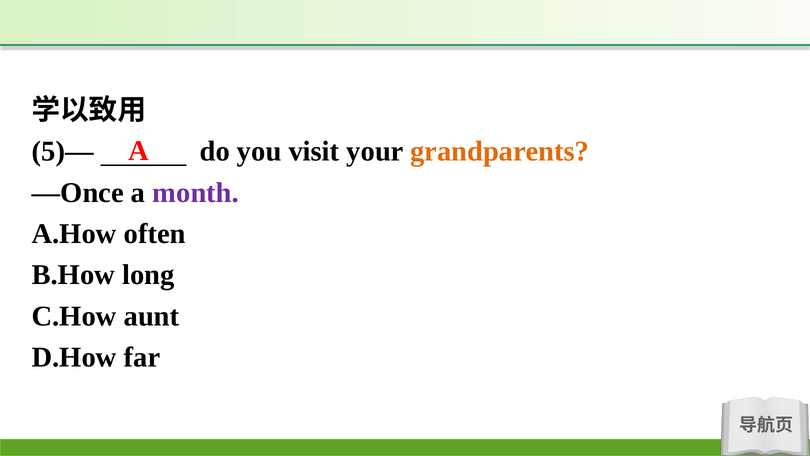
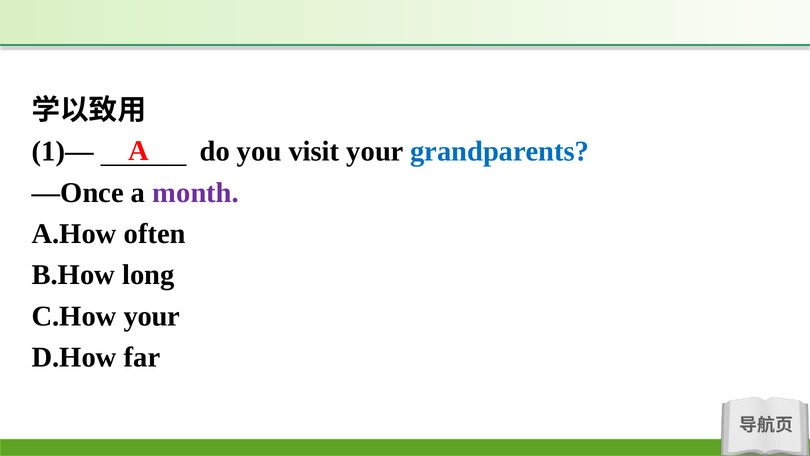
5)—: 5)— -> 1)— (63, 151)
grandparents colour: orange -> blue (500, 151)
C.How aunt: aunt -> your (152, 316)
